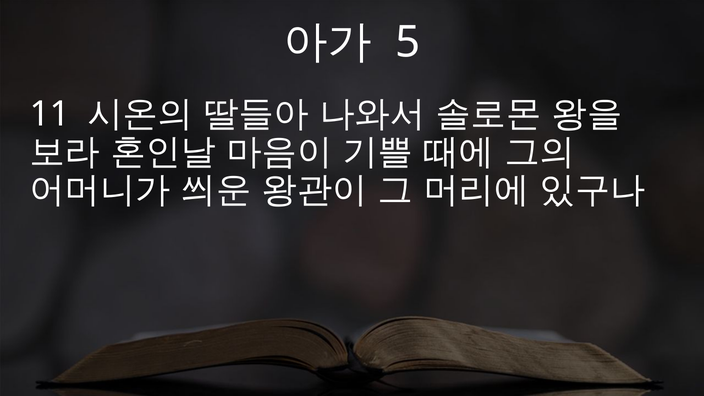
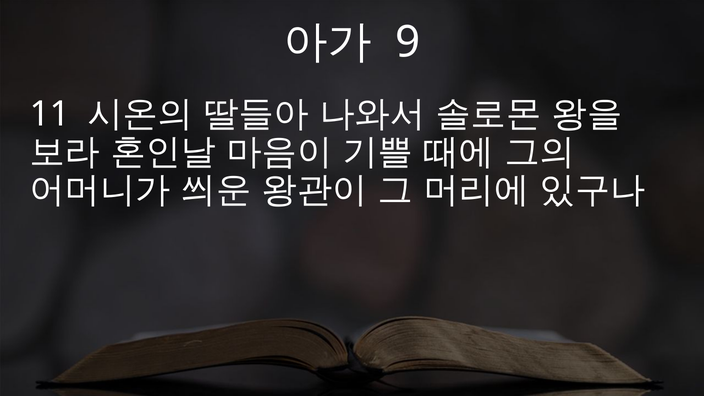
5: 5 -> 9 (408, 42)
